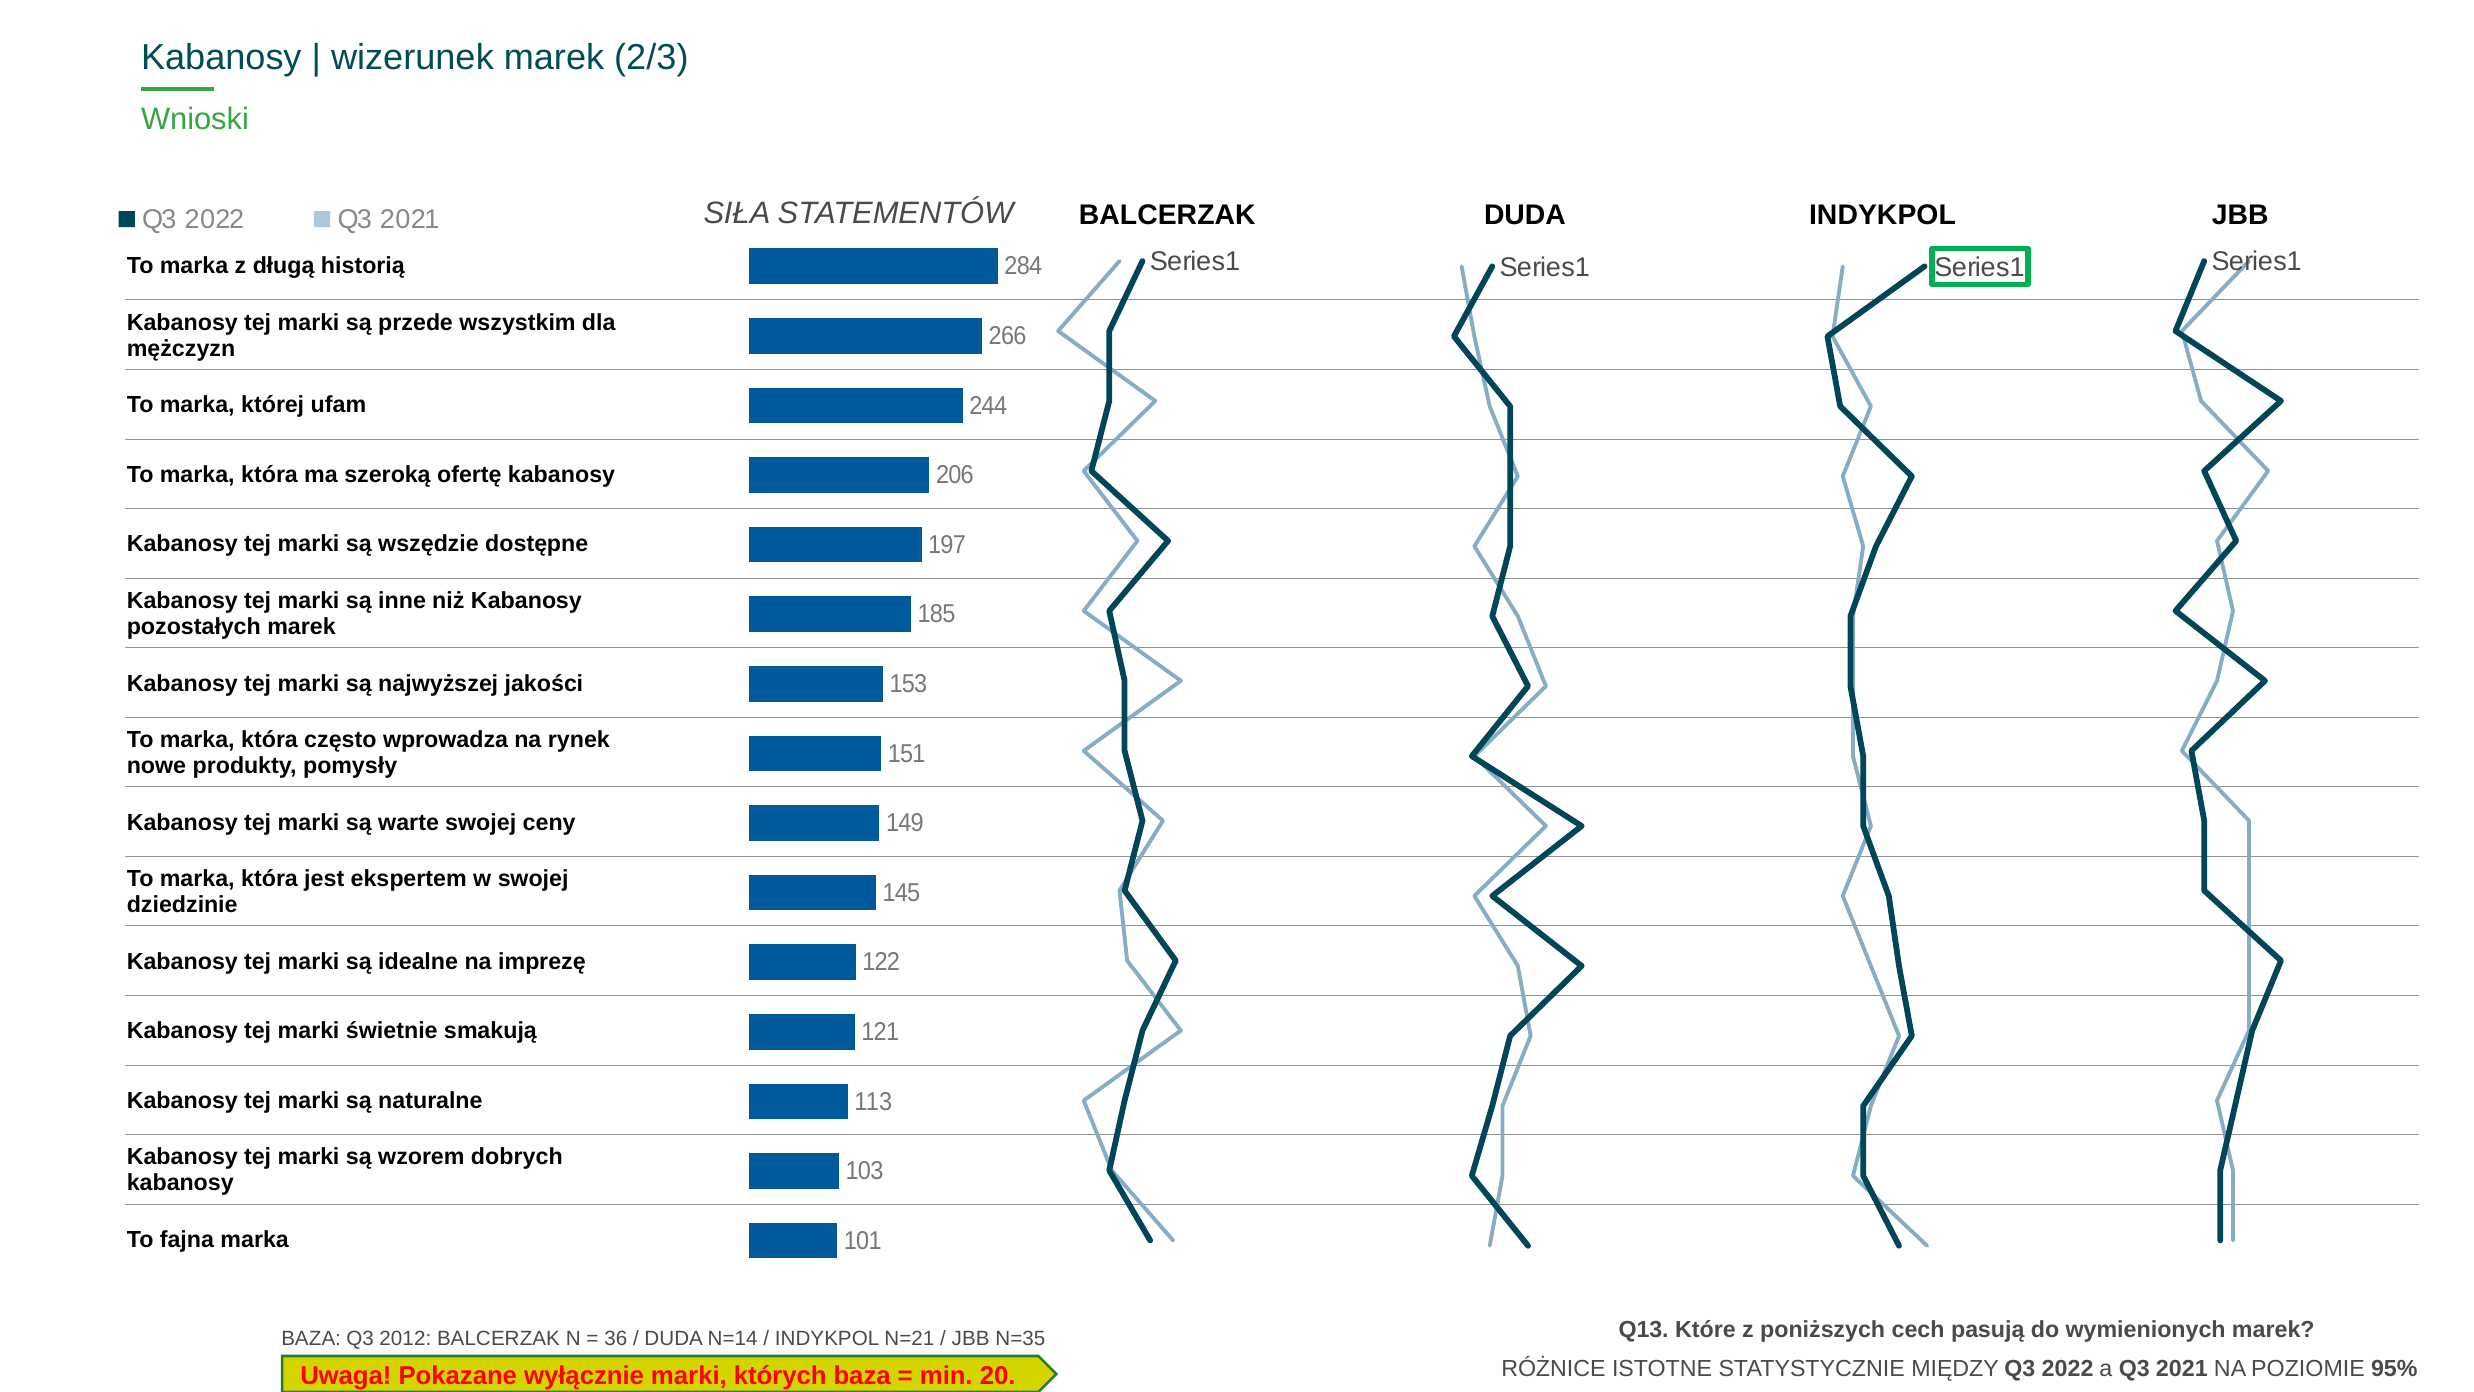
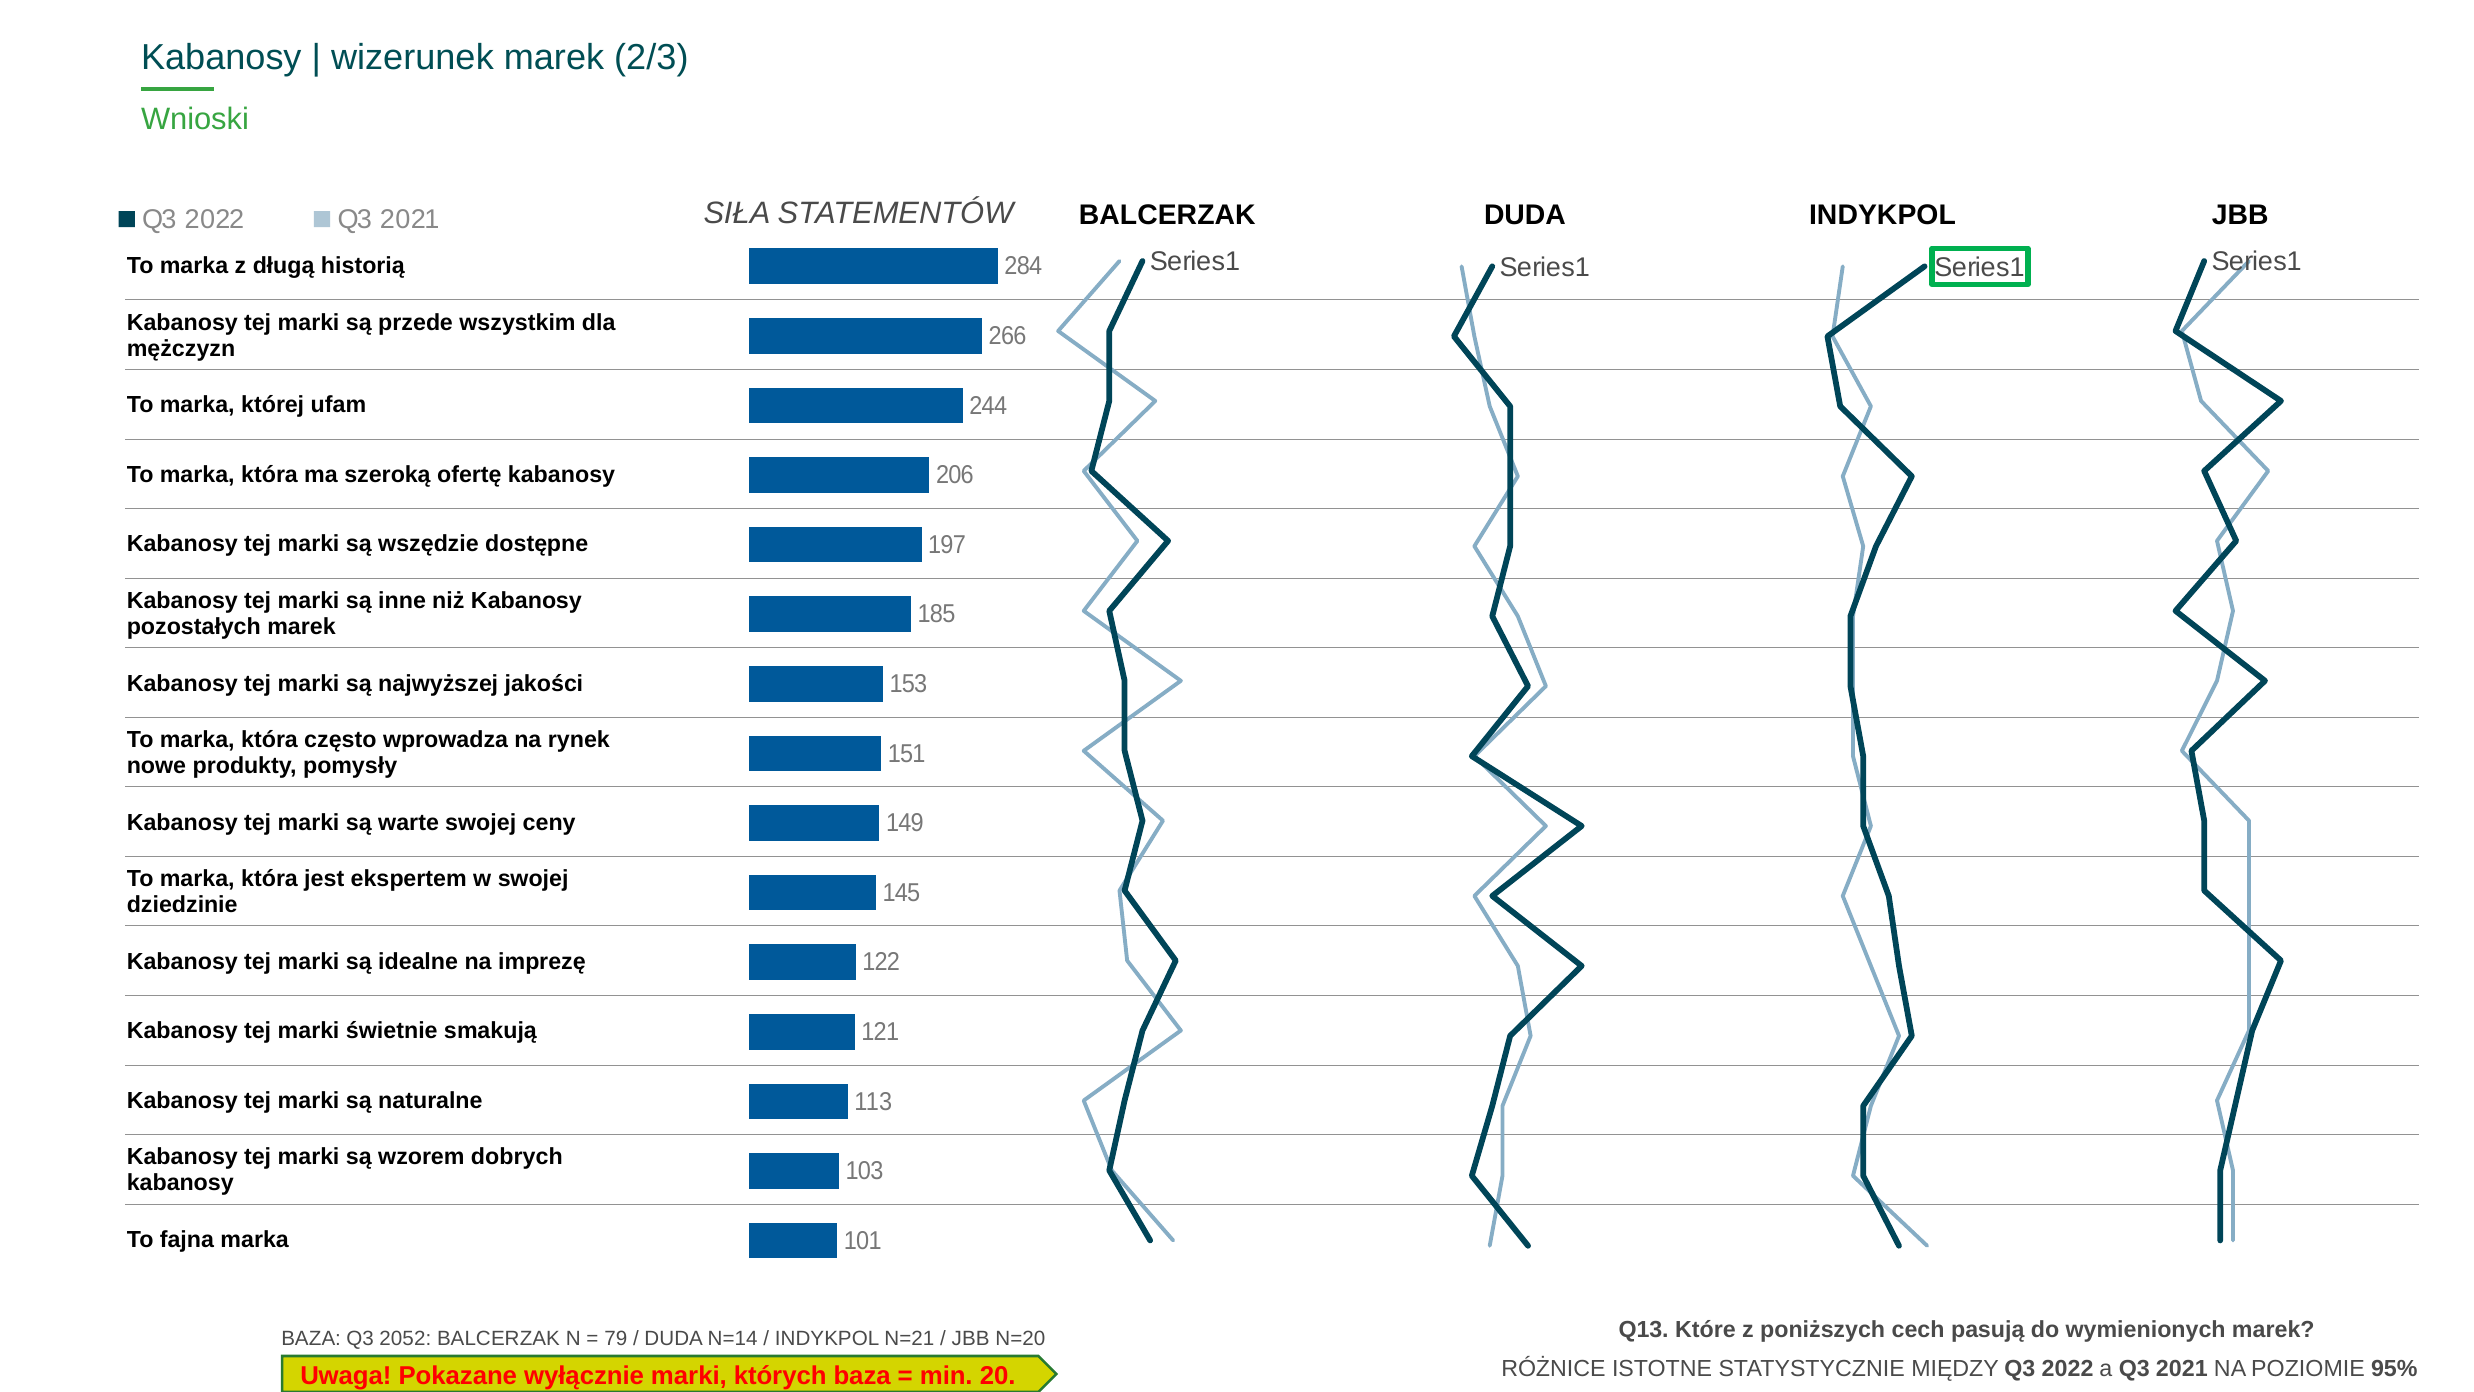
2012: 2012 -> 2052 (405, 1338)
36: 36 -> 79 (616, 1338)
N=35: N=35 -> N=20 (1020, 1338)
